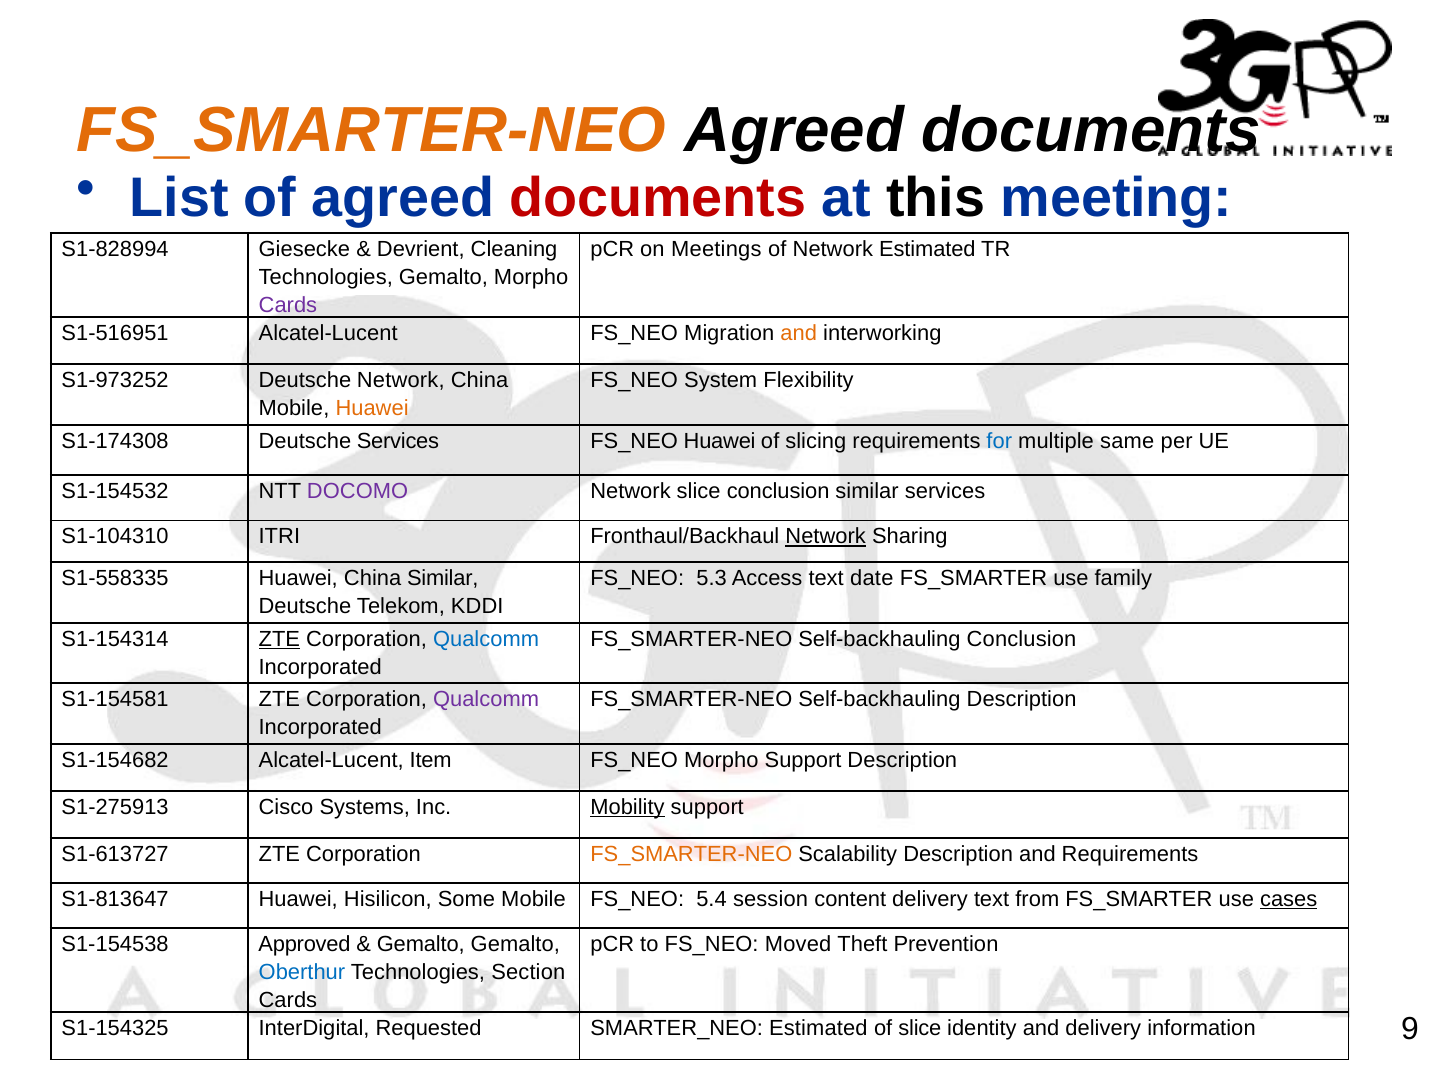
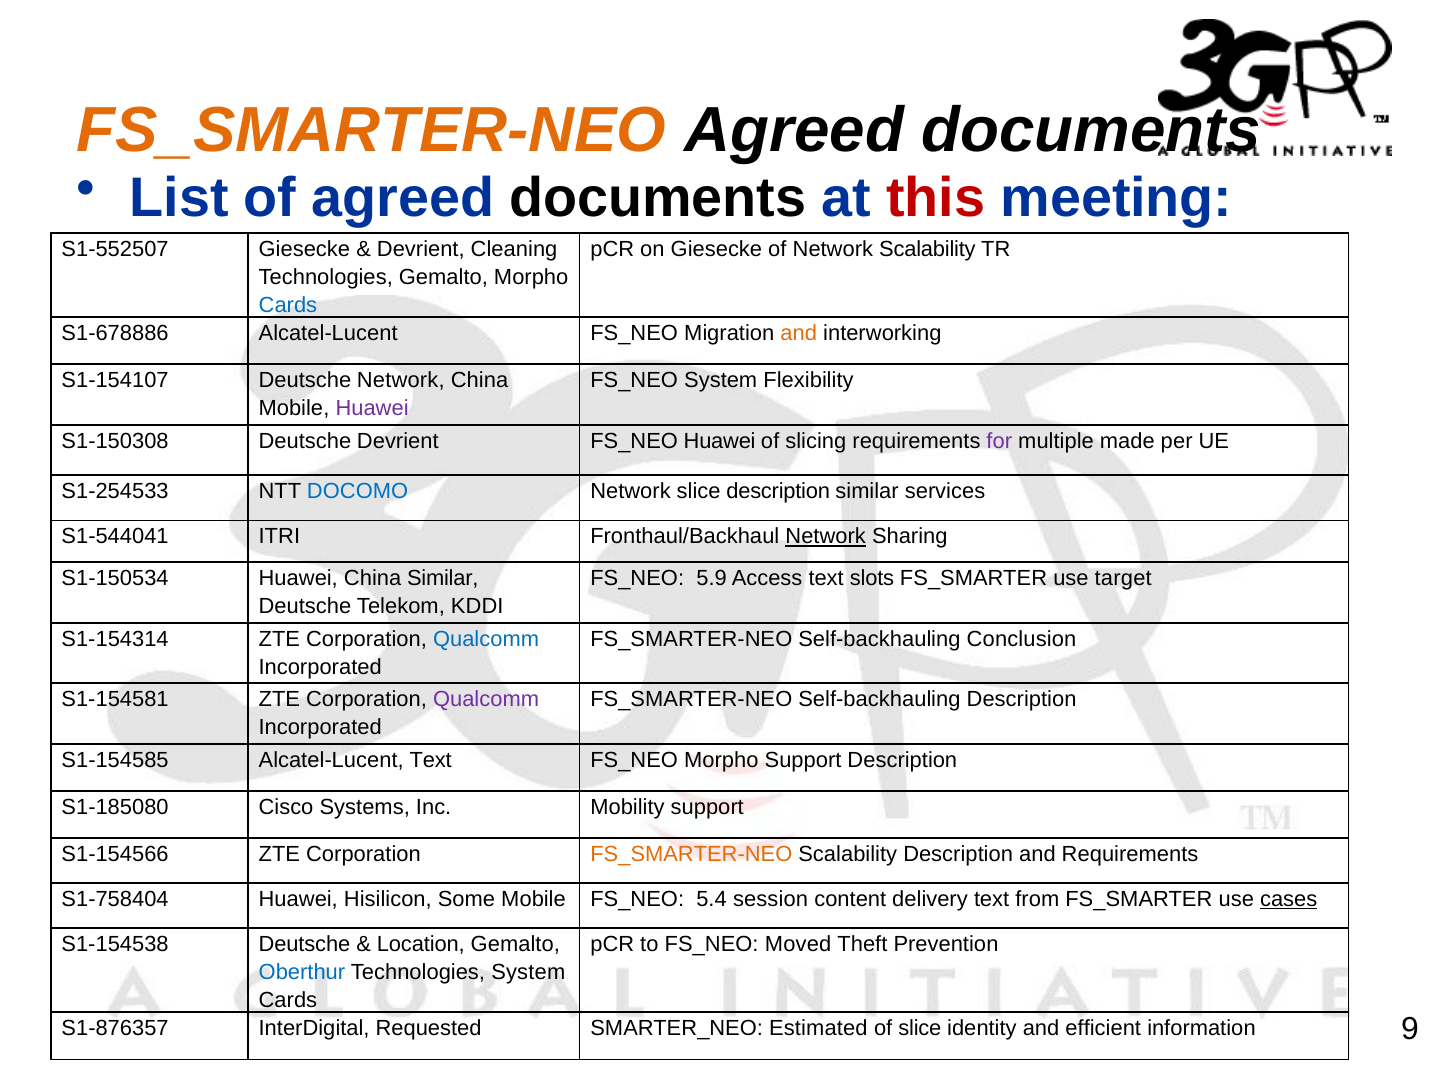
documents colour: red -> black (658, 198)
this colour: black -> red (936, 198)
S1-828994: S1-828994 -> S1-552507 (115, 249)
on Meetings: Meetings -> Giesecke (716, 249)
Network Estimated: Estimated -> Scalability (927, 249)
Cards colour: purple -> blue (288, 305)
S1-516951: S1-516951 -> S1-678886 (115, 333)
S1-973252: S1-973252 -> S1-154107 (115, 380)
Huawei colour: orange -> purple (372, 408)
S1-174308: S1-174308 -> S1-150308 (115, 441)
Deutsche Services: Services -> Devrient (398, 441)
for colour: blue -> purple (999, 441)
same: same -> made (1127, 441)
S1-154532: S1-154532 -> S1-254533 (115, 491)
DOCOMO colour: purple -> blue (358, 491)
slice conclusion: conclusion -> description (778, 491)
S1-104310: S1-104310 -> S1-544041 (115, 537)
S1-558335: S1-558335 -> S1-150534 (115, 578)
5.3: 5.3 -> 5.9 (712, 578)
date: date -> slots (872, 578)
family: family -> target (1123, 578)
ZTE underline: present -> none (279, 639)
S1-154682: S1-154682 -> S1-154585 (115, 760)
Alcatel-Lucent Item: Item -> Text (431, 760)
S1-275913: S1-275913 -> S1-185080 (115, 807)
Mobility underline: present -> none (627, 807)
S1-613727: S1-613727 -> S1-154566 (115, 854)
S1-813647: S1-813647 -> S1-758404 (115, 899)
S1-154538 Approved: Approved -> Deutsche (304, 944)
Gemalto: Gemalto -> Location (421, 944)
Technologies Section: Section -> System (528, 972)
S1-154325: S1-154325 -> S1-876357 (115, 1028)
and delivery: delivery -> efficient (1103, 1028)
